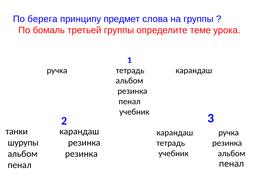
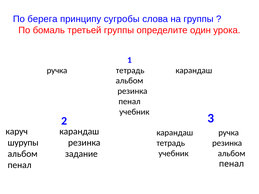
предмет: предмет -> сугробы (122, 19)
теме: теме -> один (200, 30)
танки: танки -> каруч (17, 132)
резинка: резинка -> задание (81, 154)
